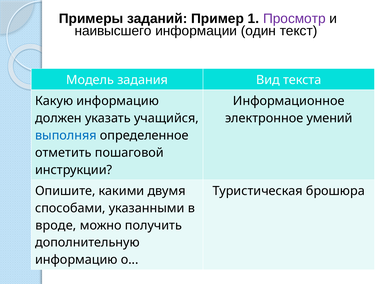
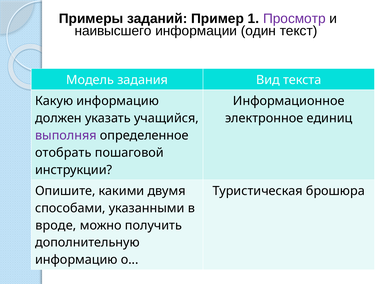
умений: умений -> единиц (329, 118)
выполняя colour: blue -> purple (66, 135)
отметить: отметить -> отобрать (63, 153)
